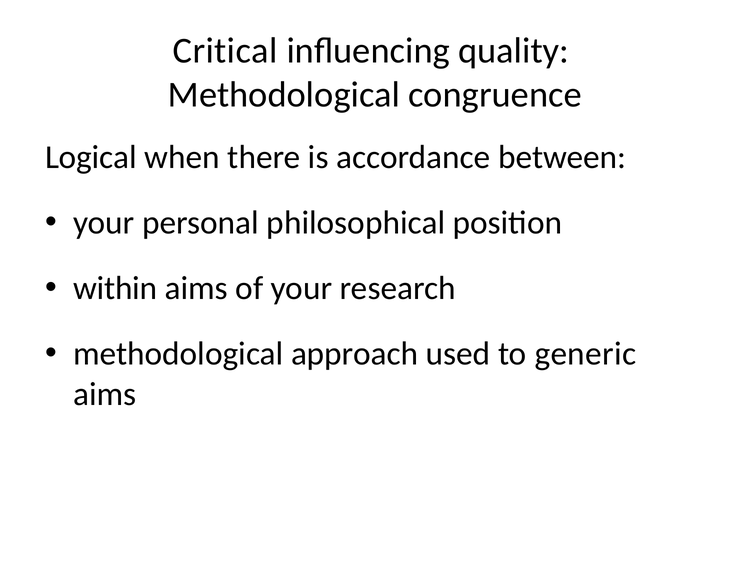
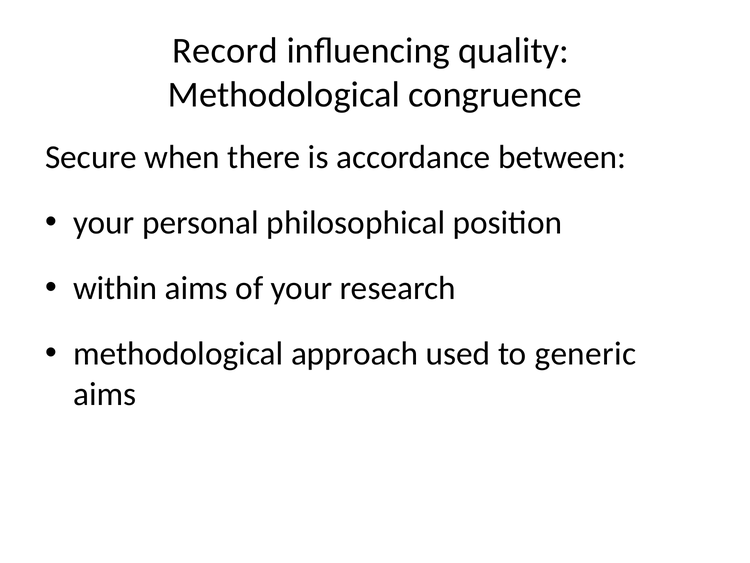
Critical: Critical -> Record (225, 51)
Logical: Logical -> Secure (91, 157)
